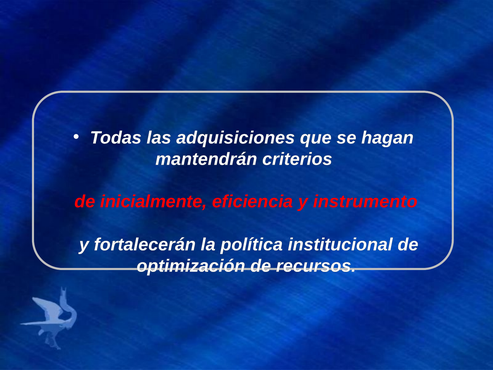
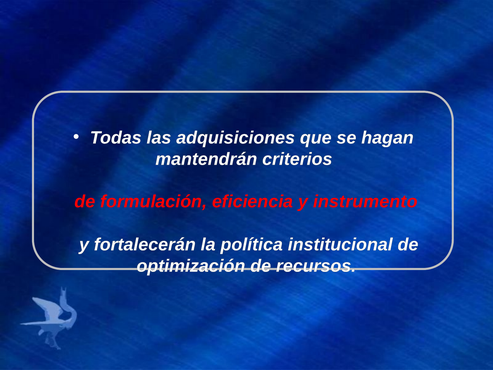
inicialmente: inicialmente -> formulación (154, 202)
